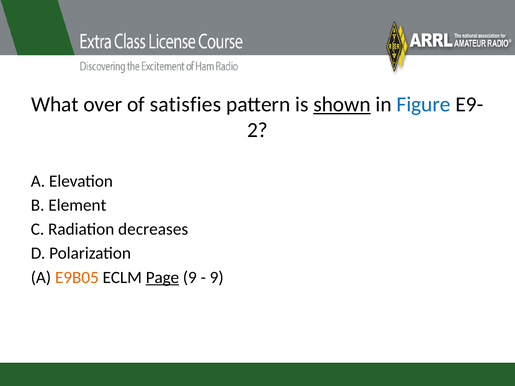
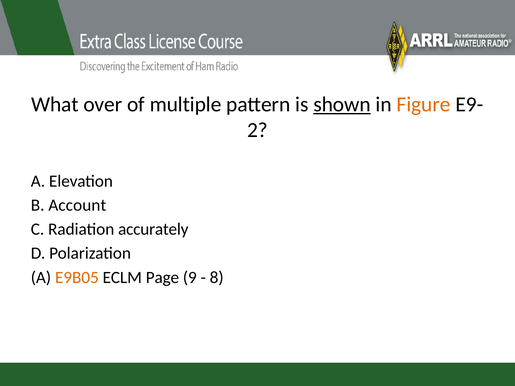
satisfies: satisfies -> multiple (186, 104)
Figure colour: blue -> orange (424, 104)
Element: Element -> Account (77, 205)
decreases: decreases -> accurately (153, 229)
Page underline: present -> none (162, 278)
9: 9 -> 8 (217, 278)
